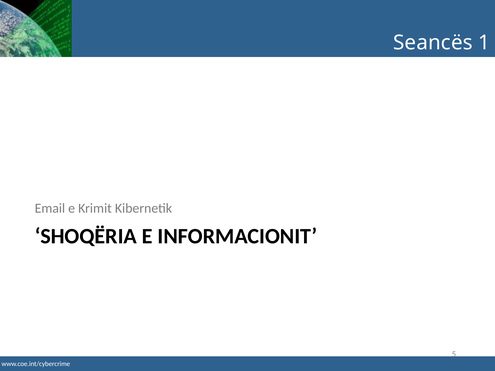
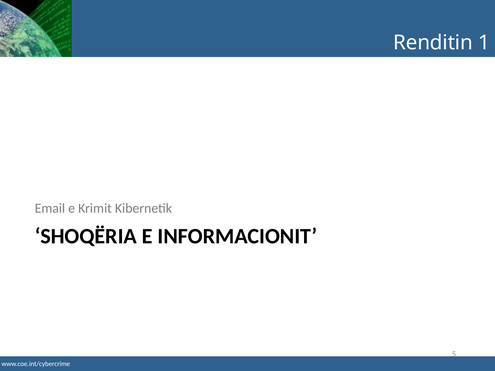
Seancës: Seancës -> Renditin (433, 43)
